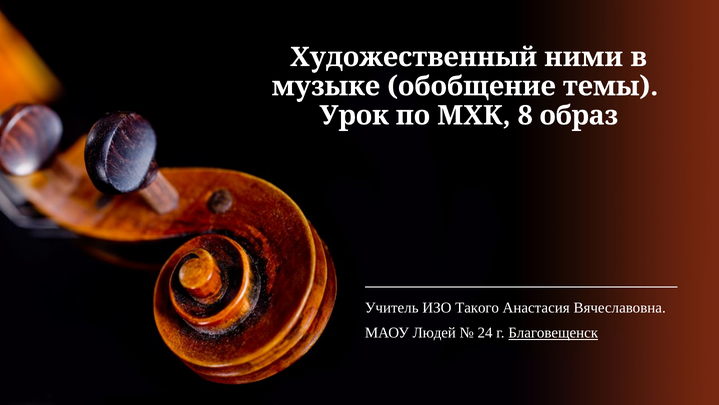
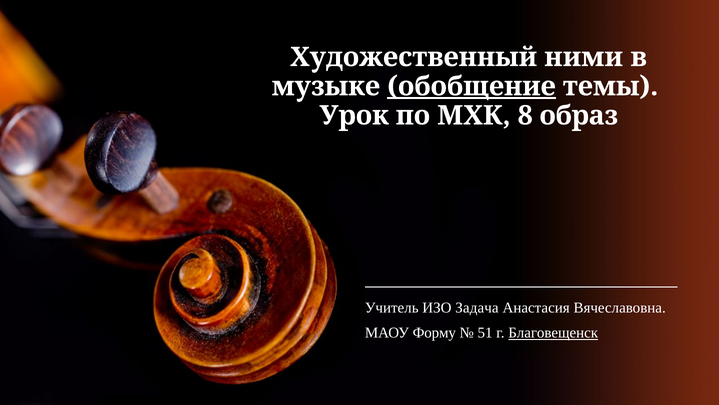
обобщение underline: none -> present (471, 86)
Такого: Такого -> Задача (477, 307)
Людей: Людей -> Форму (434, 332)
24: 24 -> 51 (485, 332)
